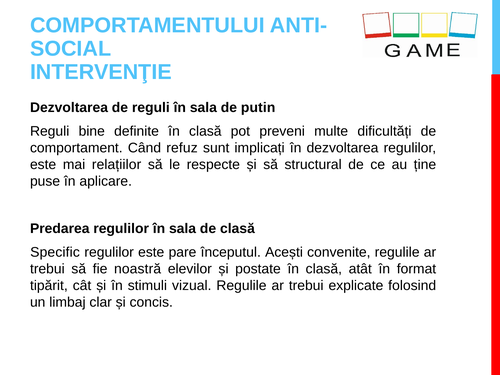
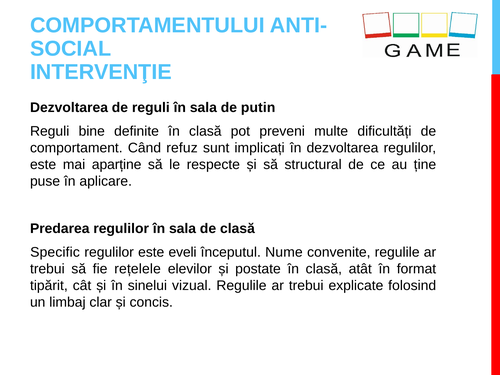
relațiilor: relațiilor -> aparține (117, 165)
pare: pare -> eveli (183, 252)
Acești: Acești -> Nume (284, 252)
noastră: noastră -> rețelele (138, 269)
stimuli: stimuli -> sinelui (147, 286)
